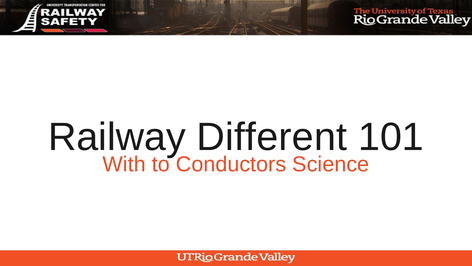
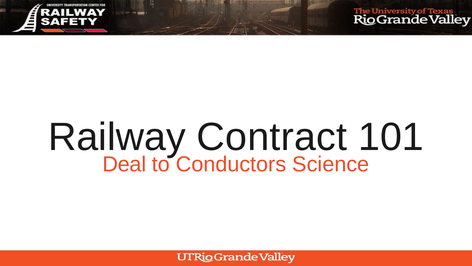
Different: Different -> Contract (272, 137)
With: With -> Deal (124, 164)
